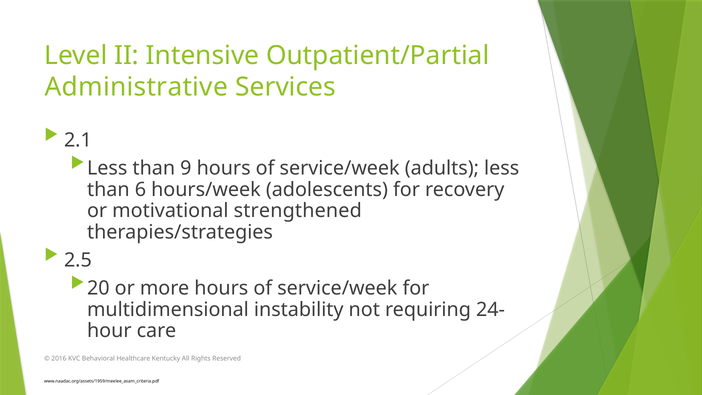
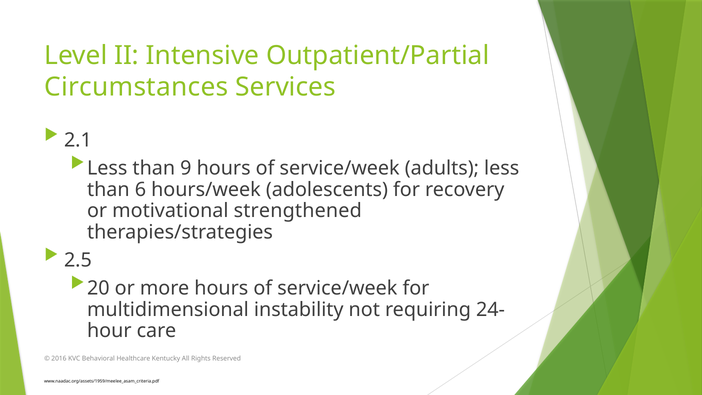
Administrative: Administrative -> Circumstances (136, 87)
